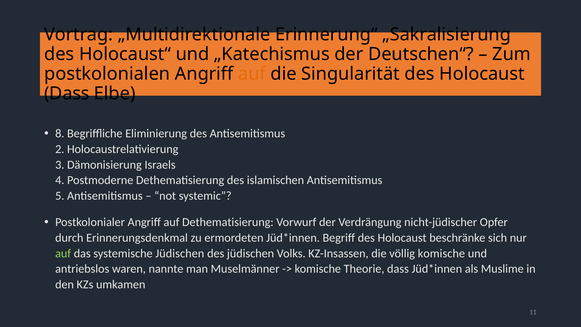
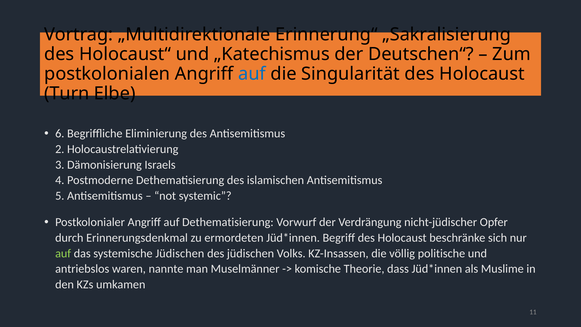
auf colour: orange -> blue (252, 74)
Dass: Dass -> Turn (67, 93)
8: 8 -> 6 (60, 134)
völlig komische: komische -> politische (441, 253)
